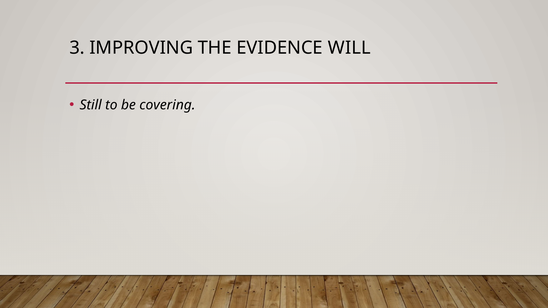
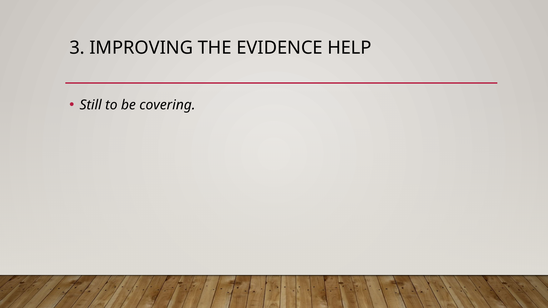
WILL: WILL -> HELP (350, 48)
